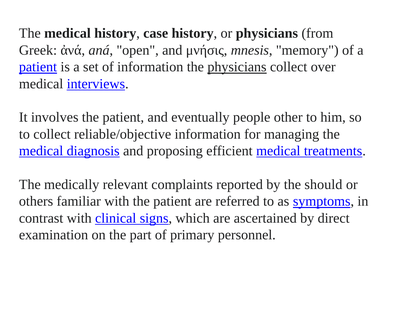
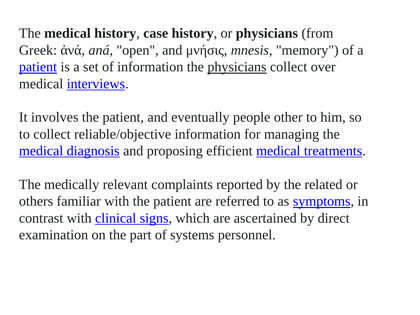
should: should -> related (323, 185)
primary: primary -> systems (192, 235)
